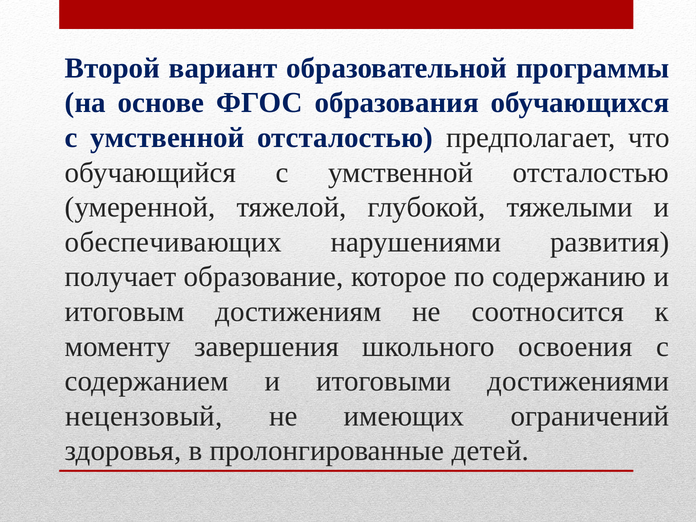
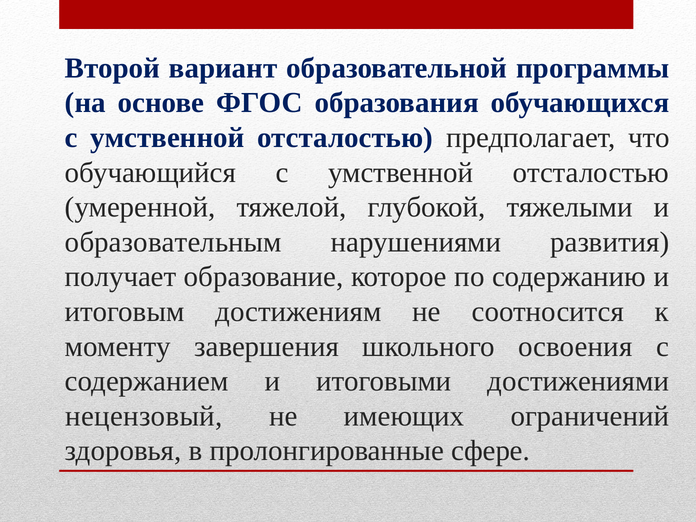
обеспечивающих: обеспечивающих -> образовательным (173, 242)
детей: детей -> сфере (491, 451)
